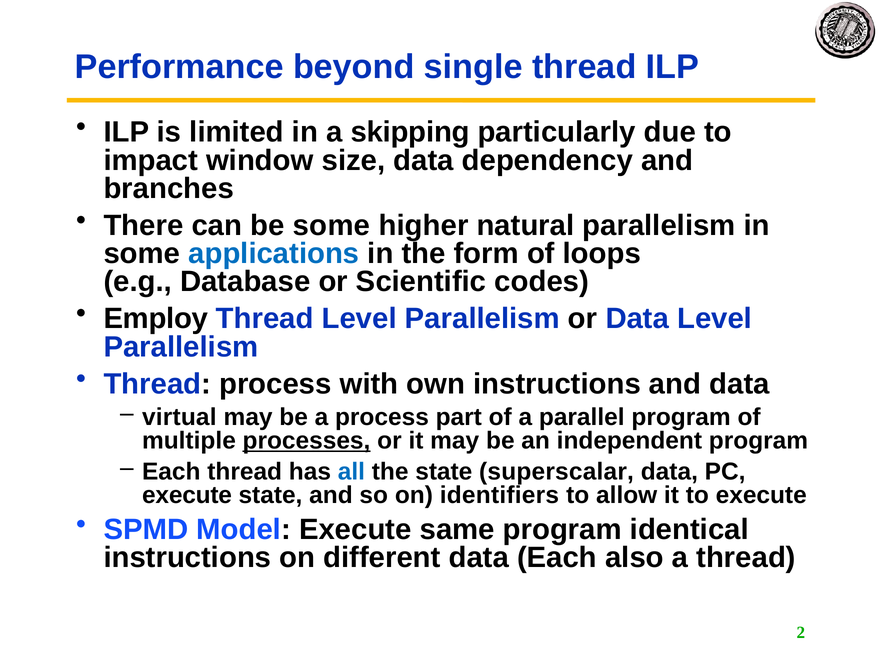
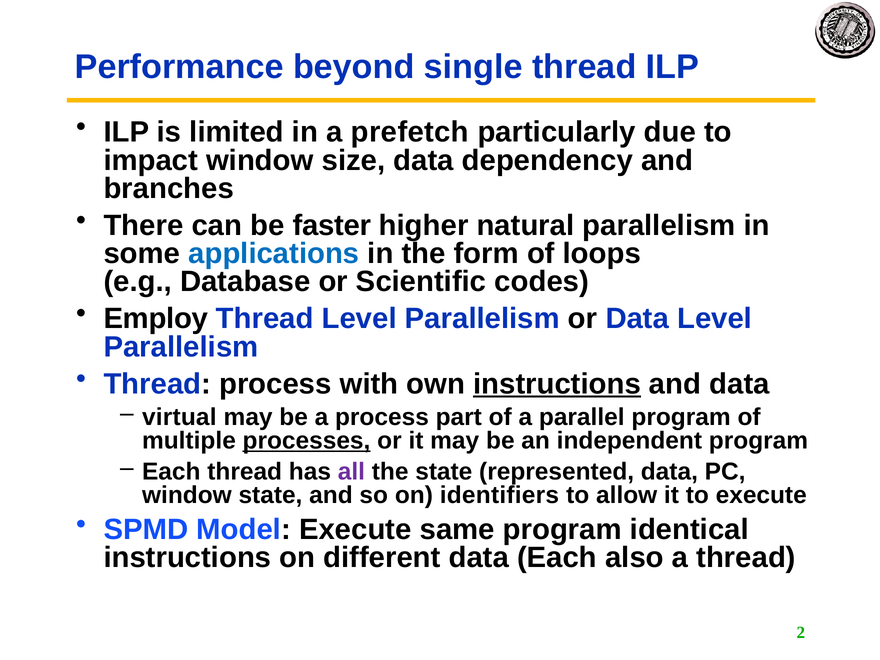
skipping: skipping -> prefetch (410, 132)
be some: some -> faster (332, 225)
instructions underline: none -> present (557, 384)
all colour: blue -> purple (351, 472)
superscalar: superscalar -> represented (557, 472)
execute: execute -> window (187, 495)
